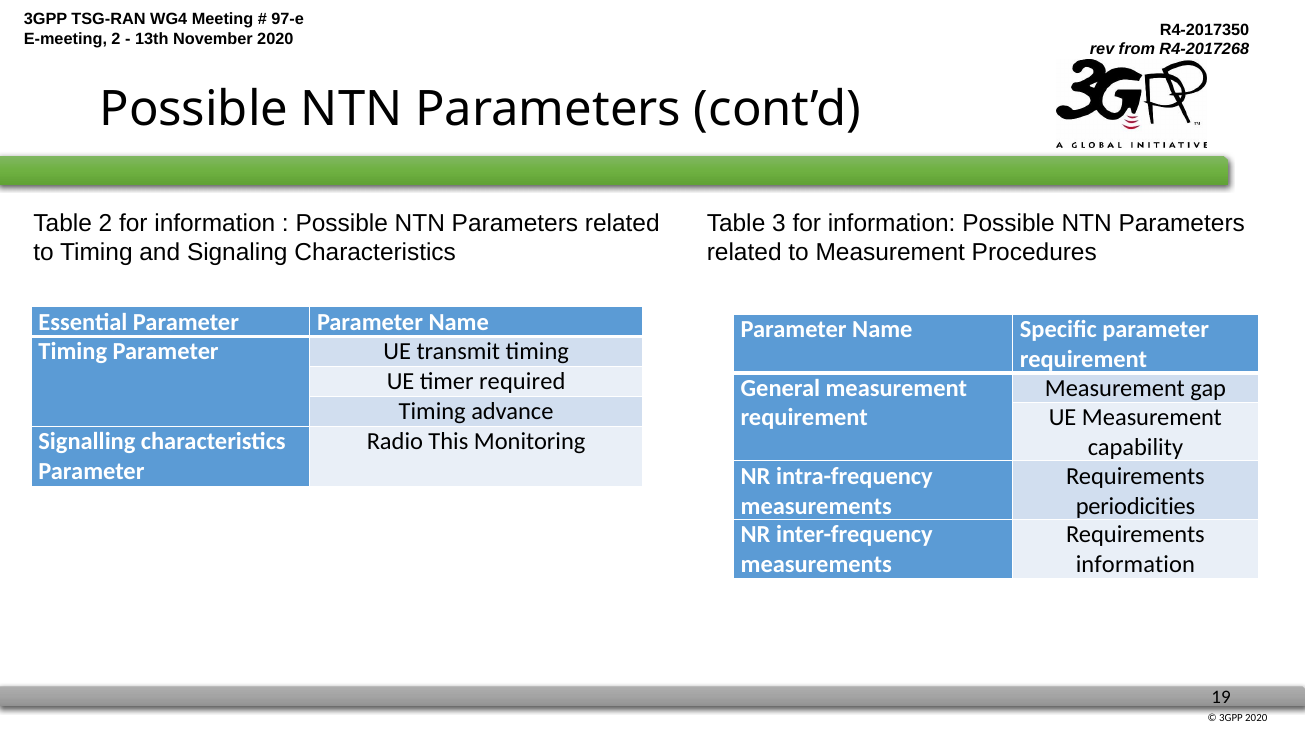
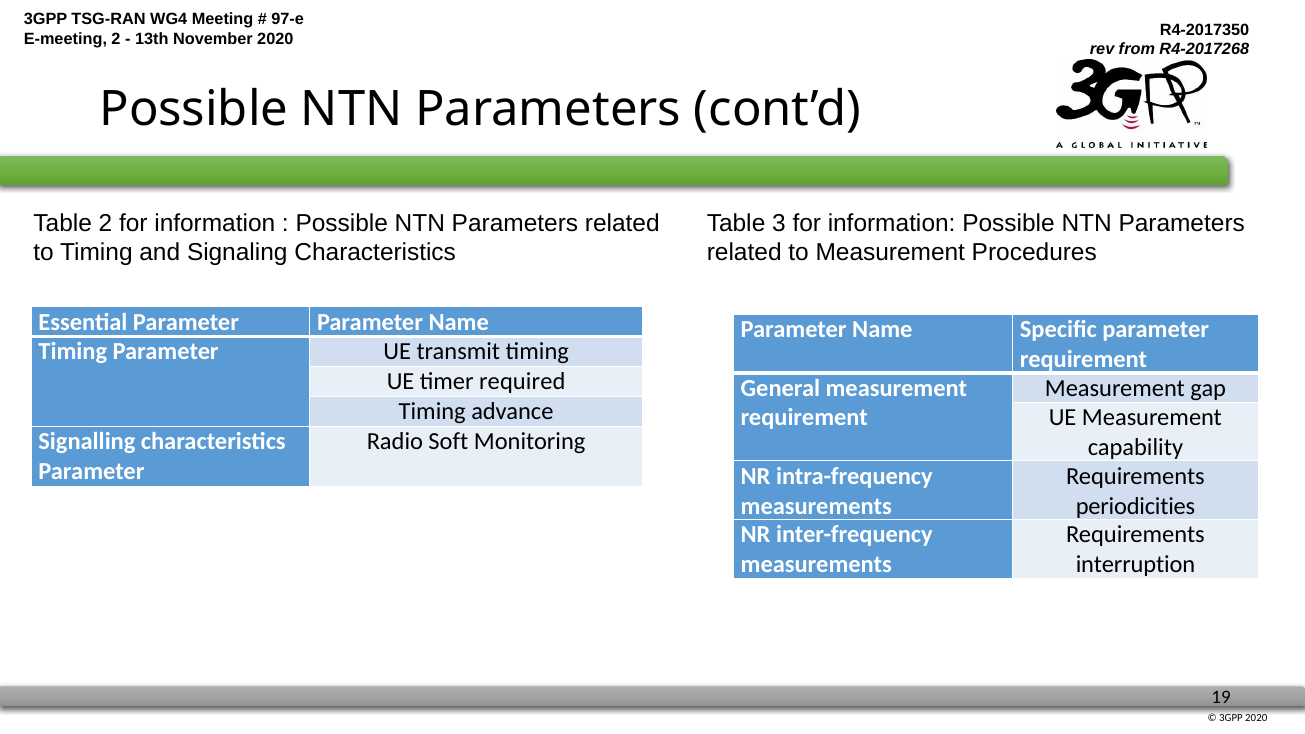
This: This -> Soft (448, 442)
information: information -> interruption (1135, 565)
